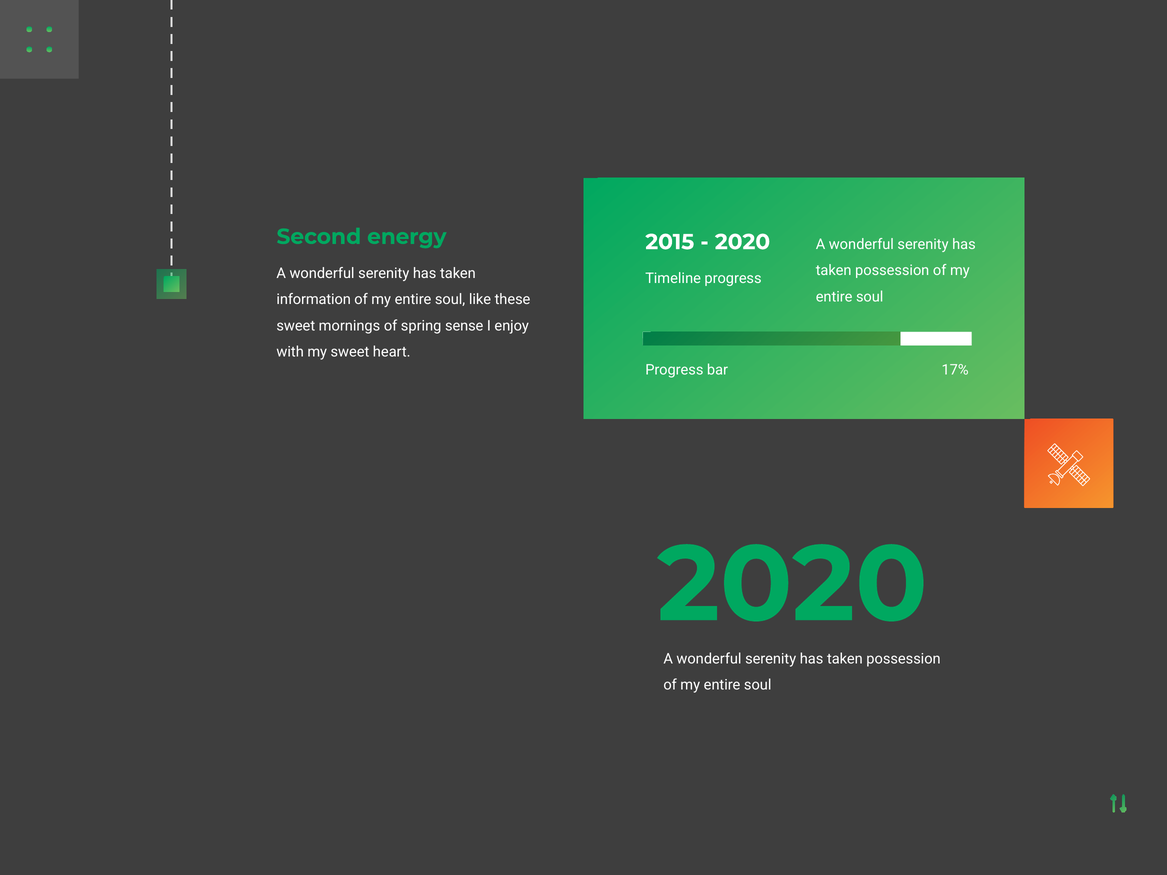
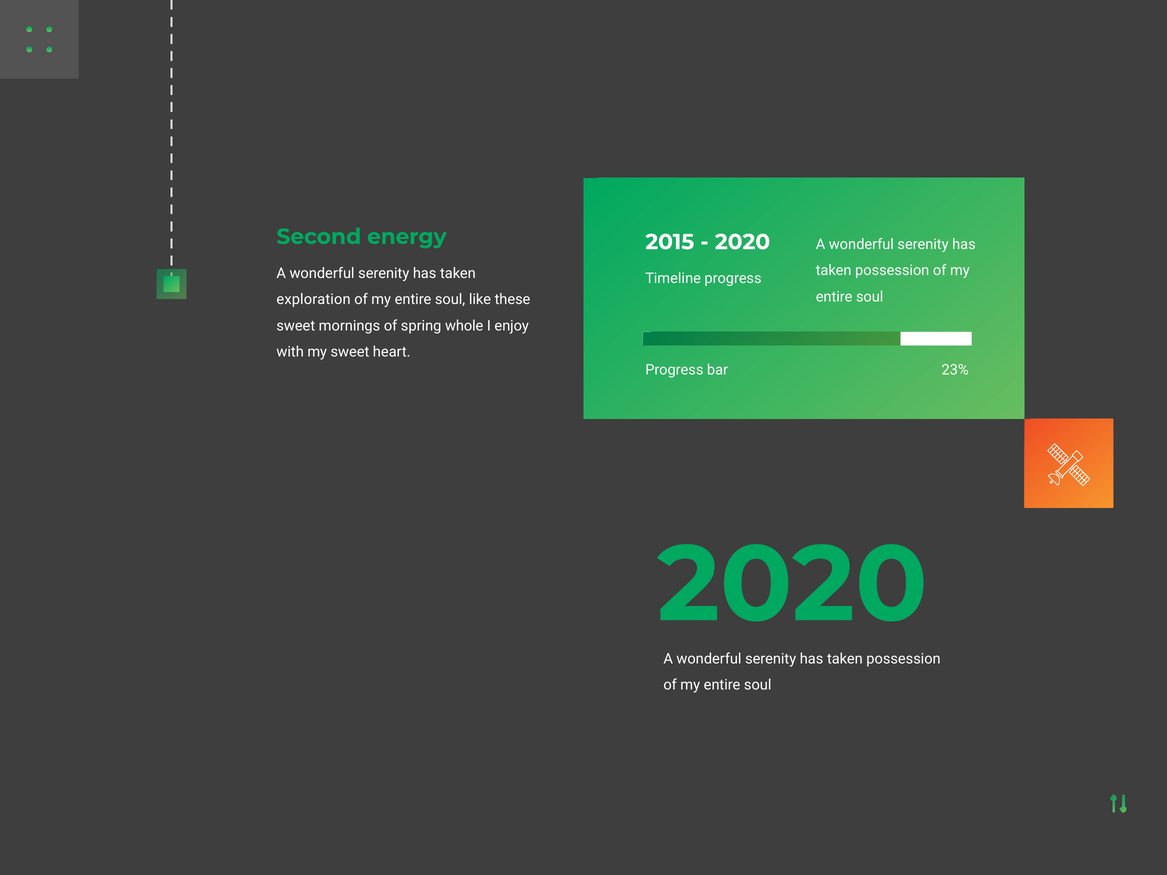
information: information -> exploration (314, 300)
sense: sense -> whole (464, 326)
17%: 17% -> 23% (955, 370)
